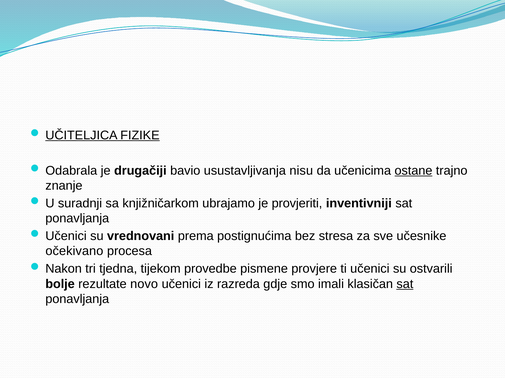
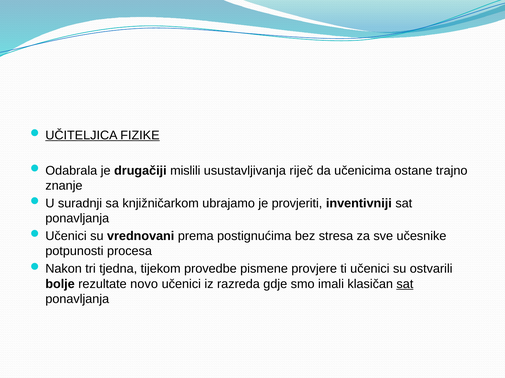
bavio: bavio -> mislili (185, 171)
nisu: nisu -> riječ (301, 171)
ostane underline: present -> none (413, 171)
očekivano: očekivano -> potpunosti (74, 252)
